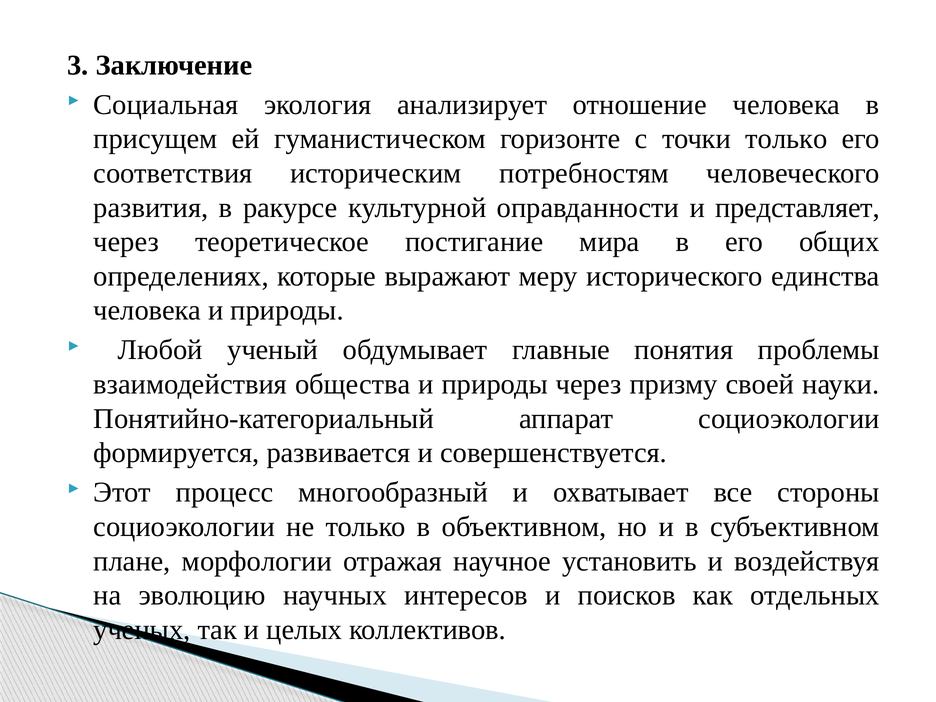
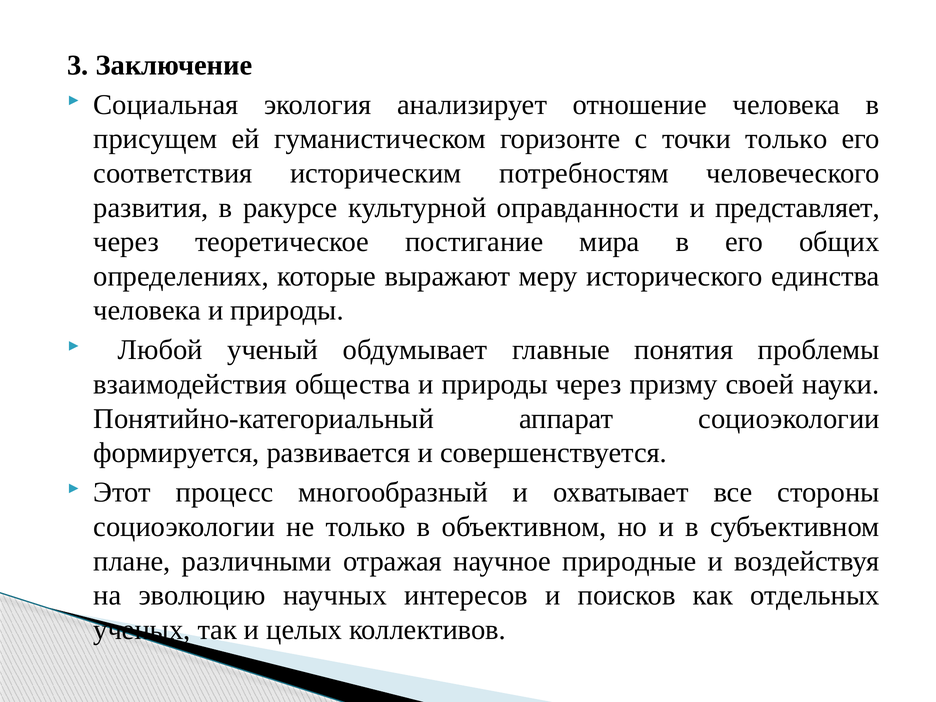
морфологии: морфологии -> различными (257, 561)
установить: установить -> природные (629, 561)
